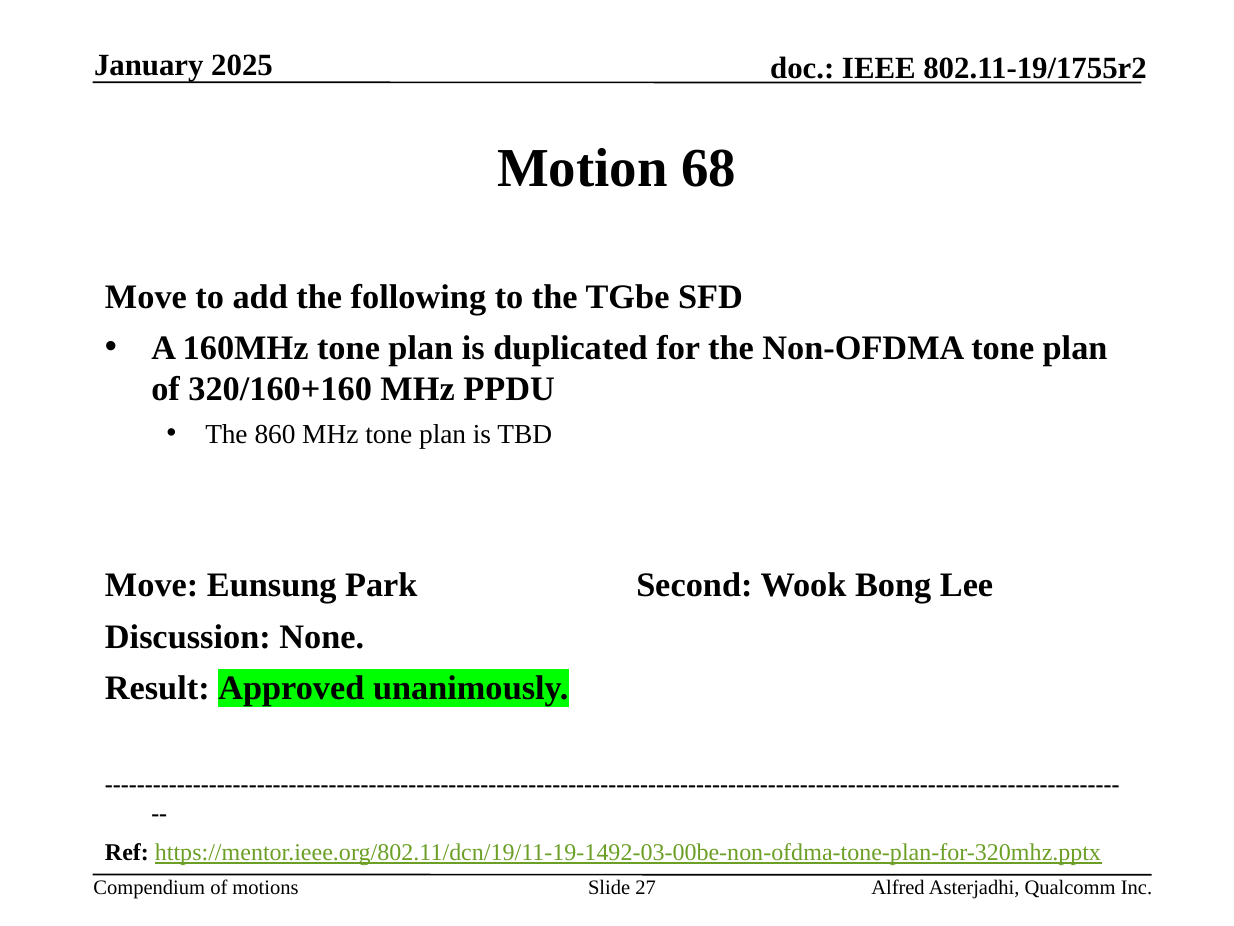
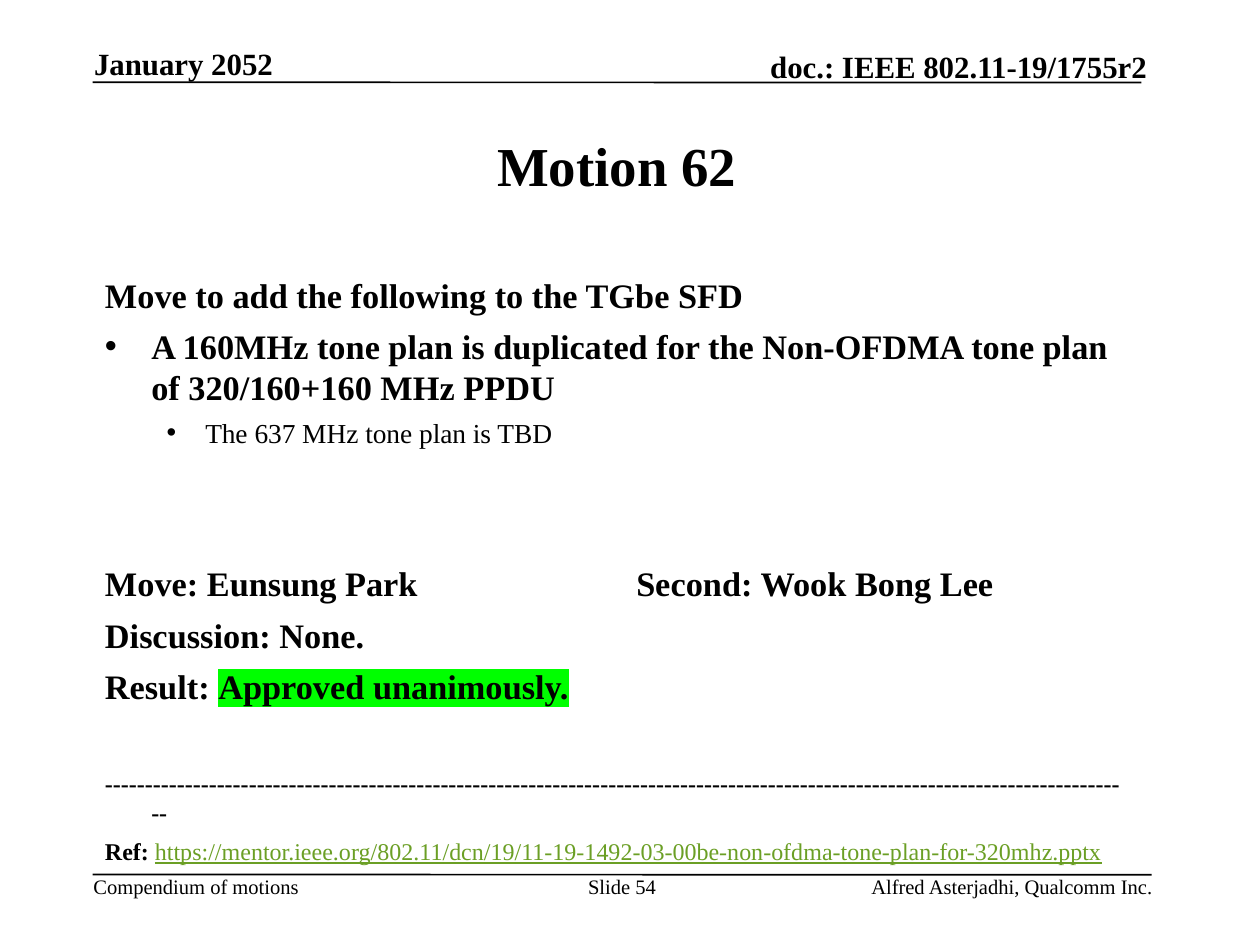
2025: 2025 -> 2052 (242, 65)
68: 68 -> 62 (709, 168)
860: 860 -> 637 (275, 434)
27: 27 -> 54 (646, 888)
